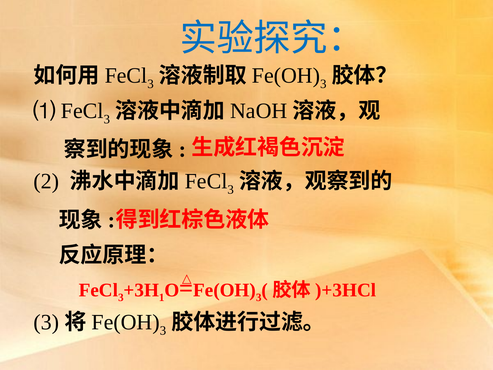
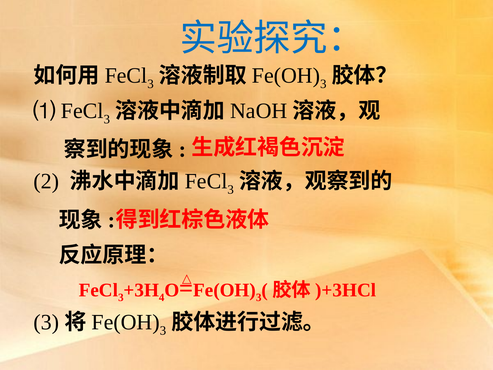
1: 1 -> 4 (162, 297)
